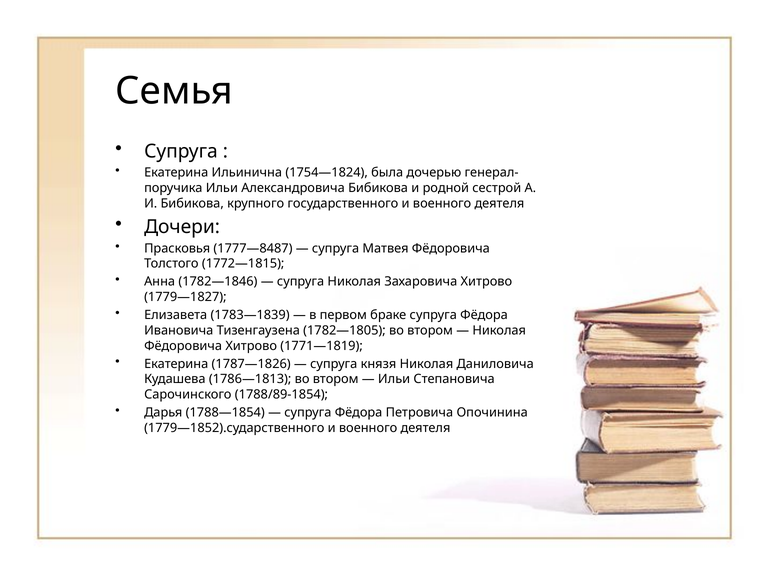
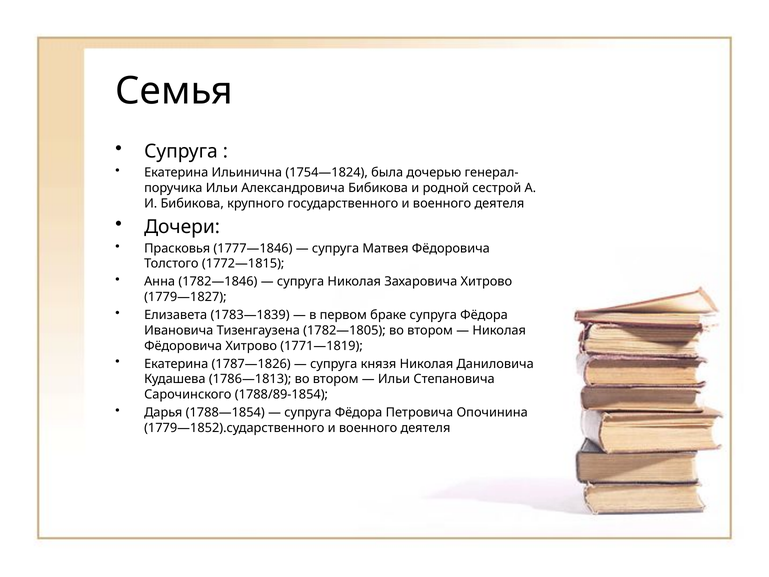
1777—8487: 1777—8487 -> 1777—1846 (253, 248)
